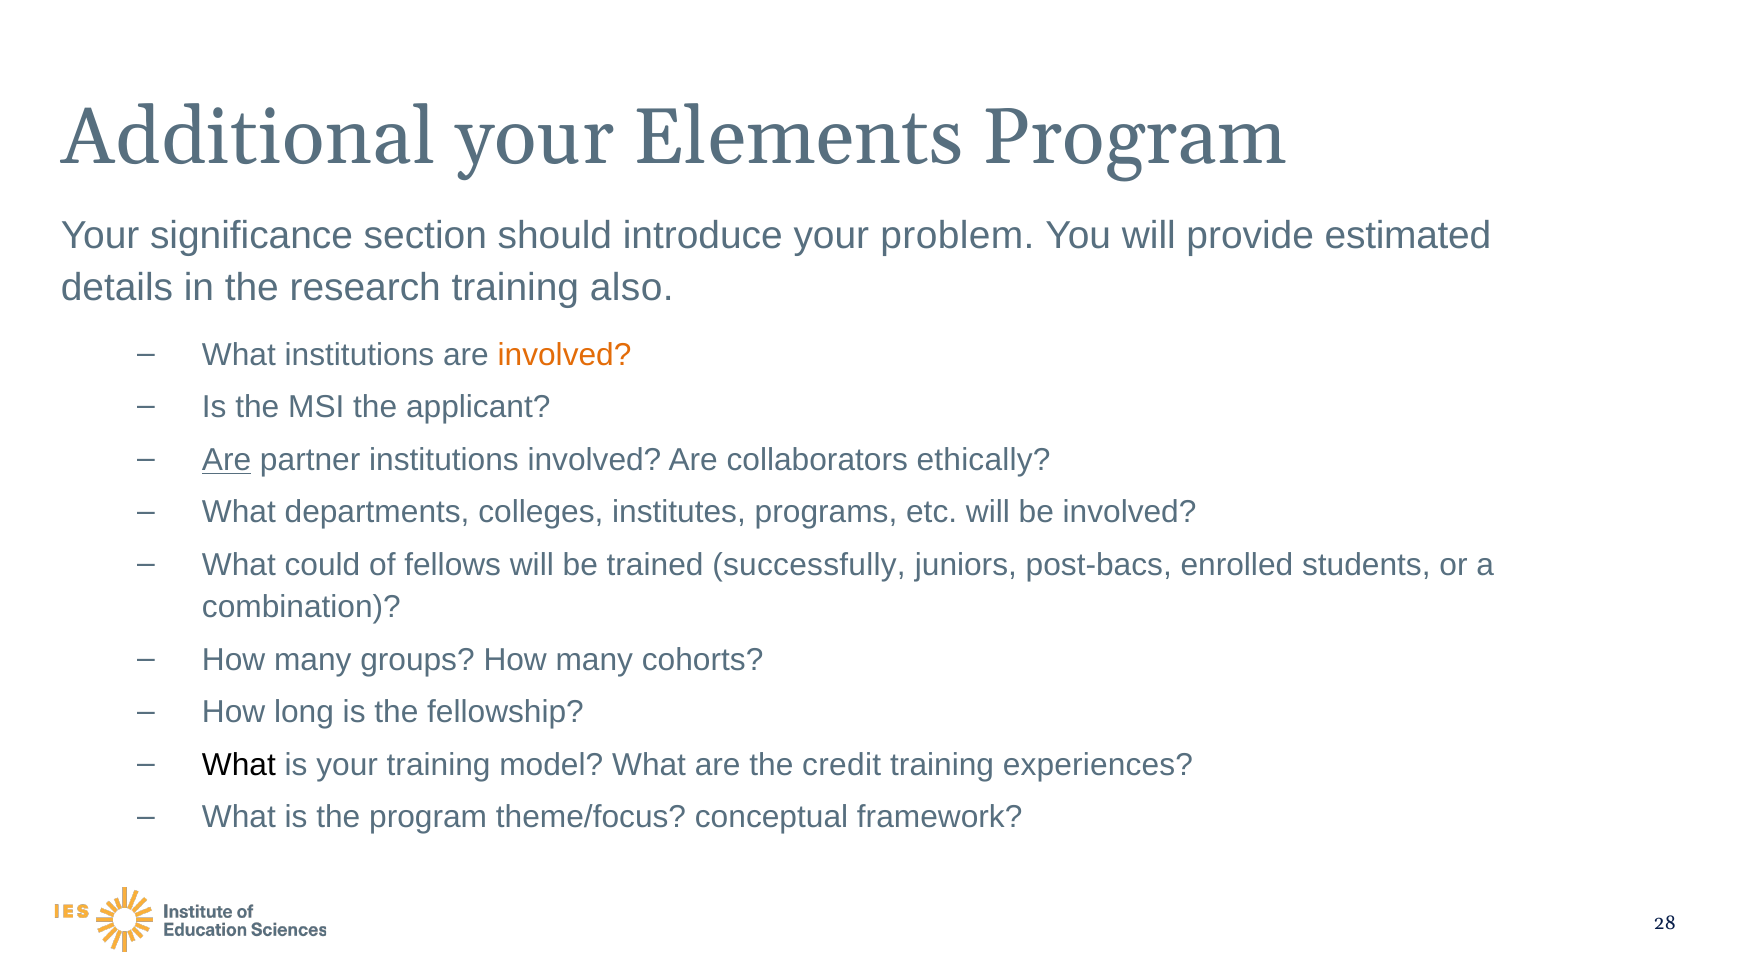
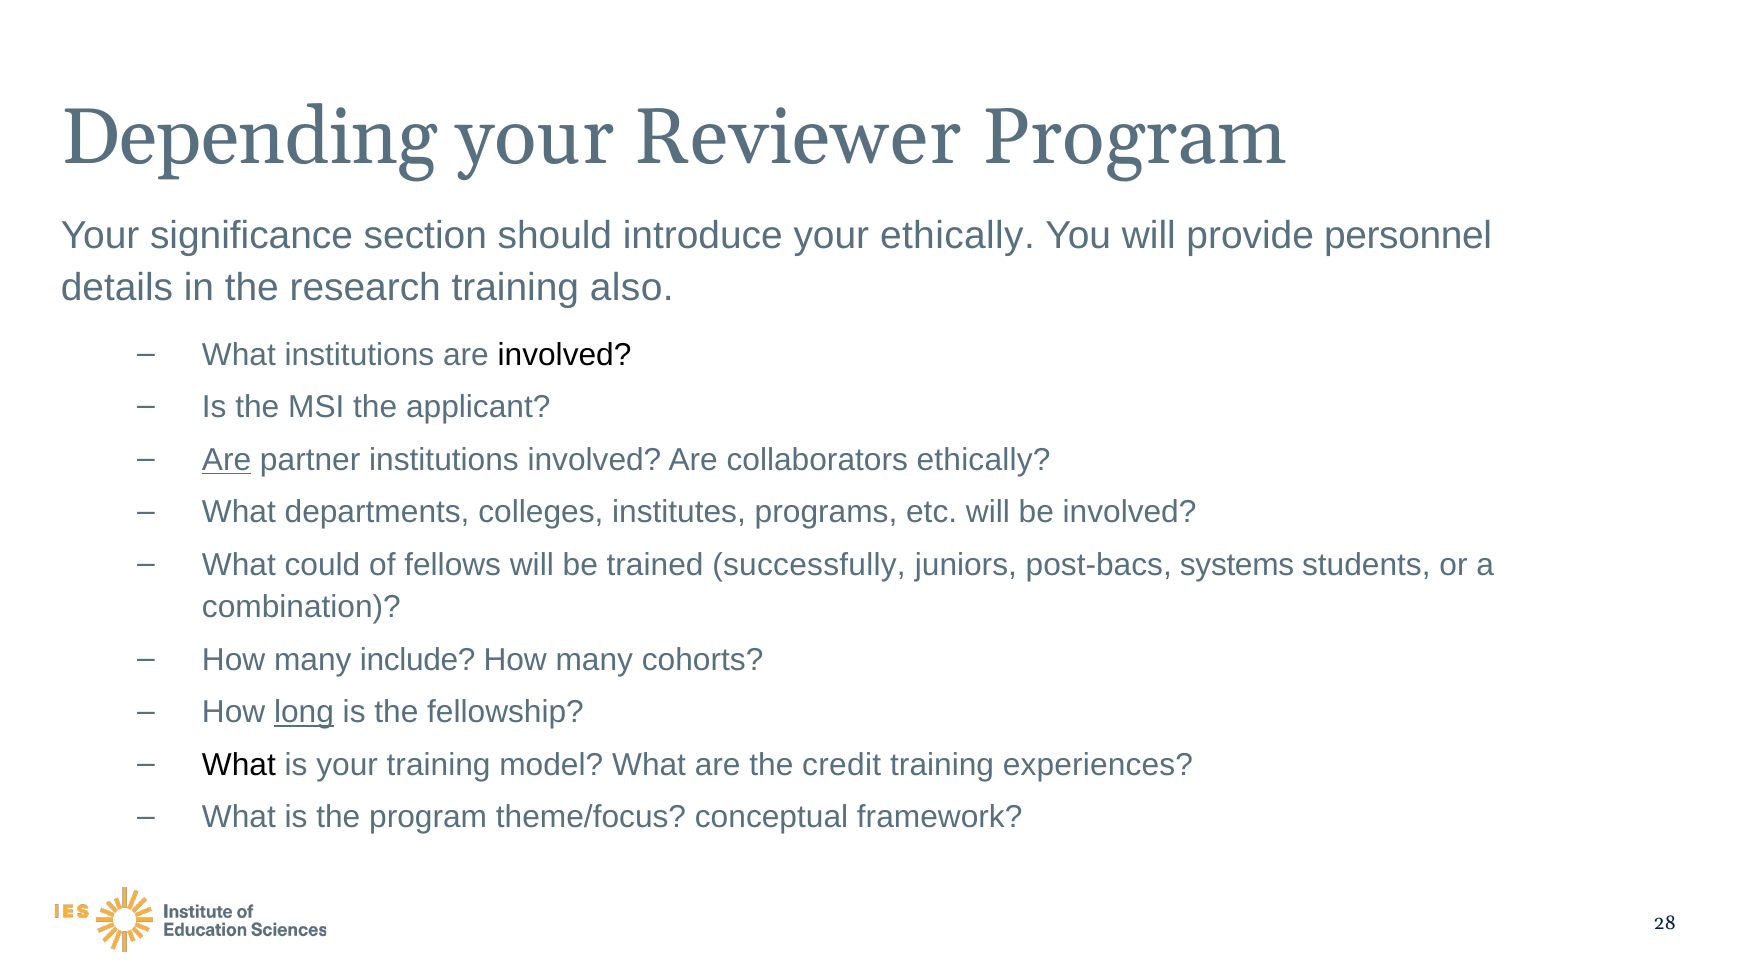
Additional: Additional -> Depending (249, 138)
Elements: Elements -> Reviewer (798, 138)
your problem: problem -> ethically (957, 236)
estimated: estimated -> personnel (1408, 236)
involved colour: orange -> black (565, 355)
enrolled: enrolled -> systems (1237, 565)
groups: groups -> include (418, 660)
long underline: none -> present (304, 712)
